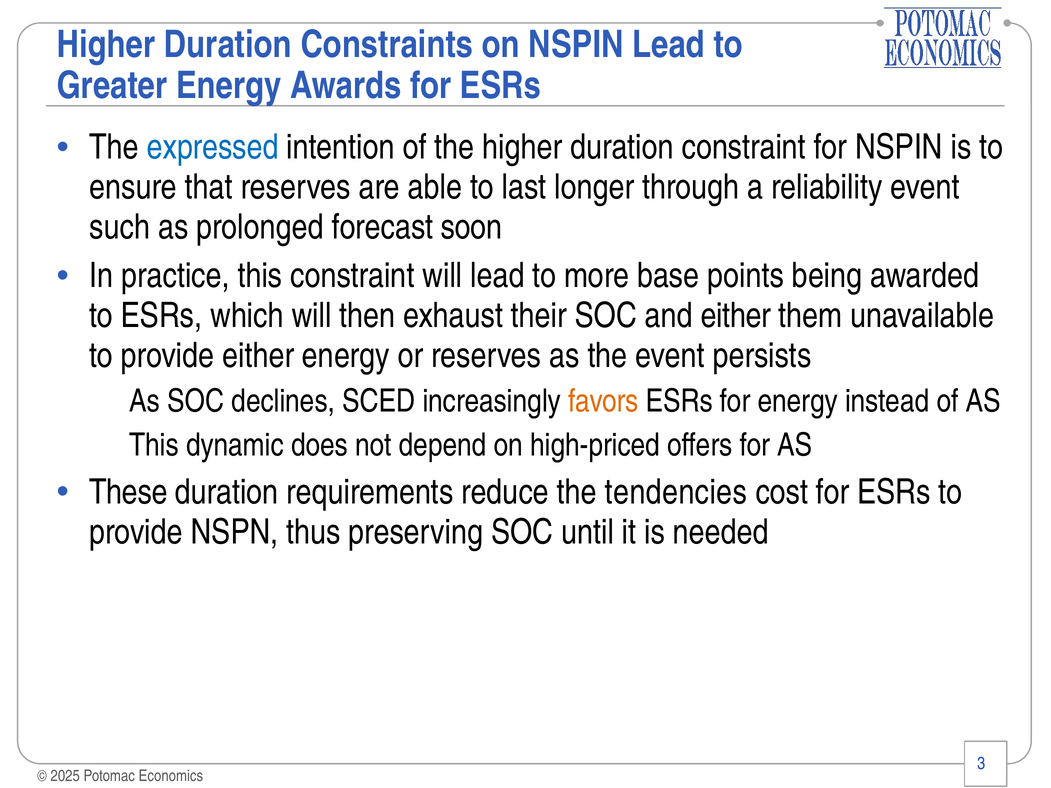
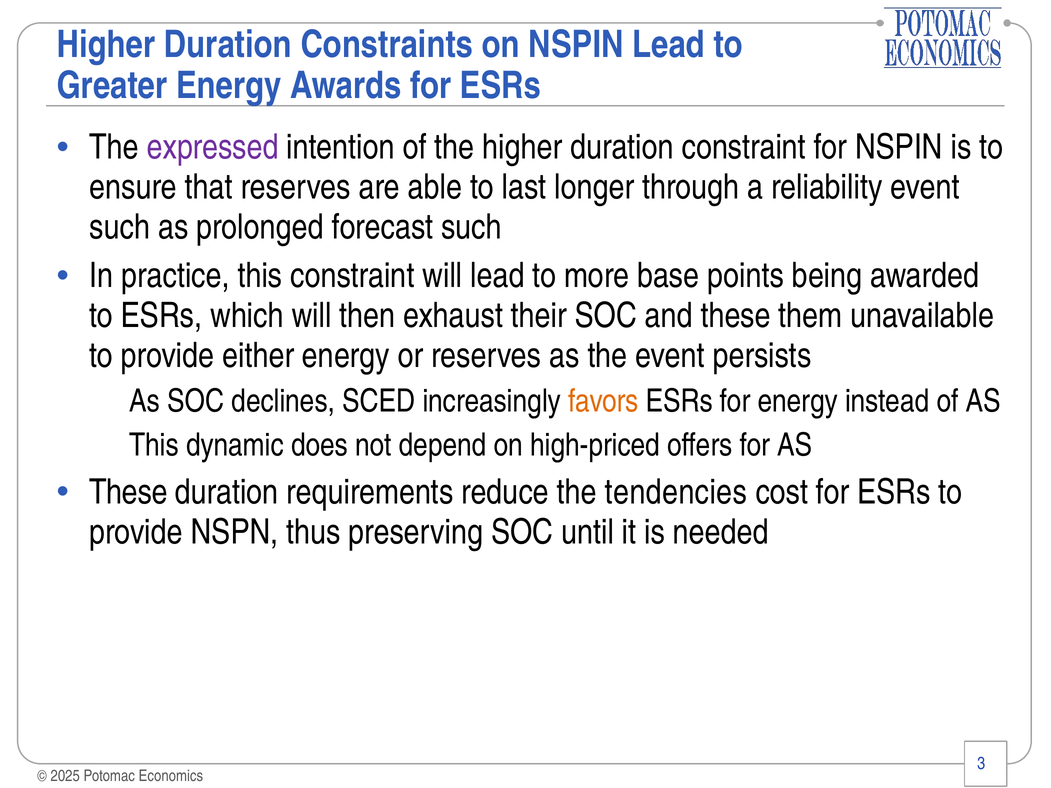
expressed colour: blue -> purple (213, 147)
forecast soon: soon -> such (471, 227)
and either: either -> these (736, 316)
